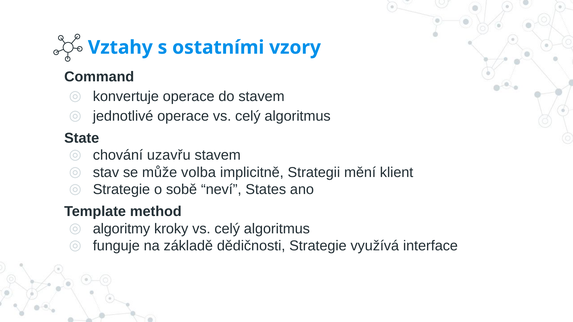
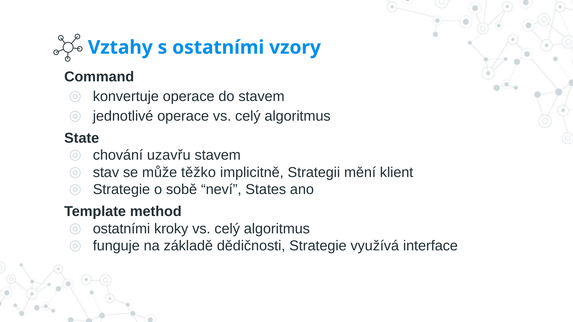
volba: volba -> těžko (199, 173)
algoritmy: algoritmy -> ostatními (122, 229)
